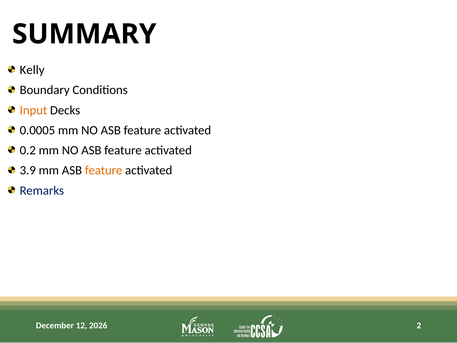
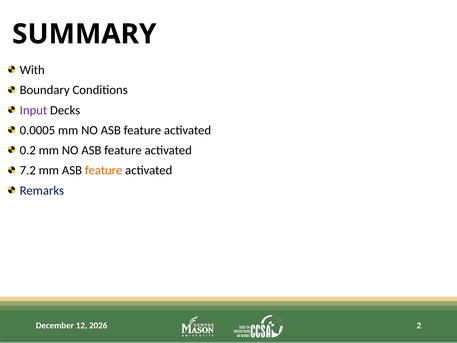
Kelly: Kelly -> With (32, 70)
Input colour: orange -> purple (33, 110)
3.9: 3.9 -> 7.2 (28, 170)
